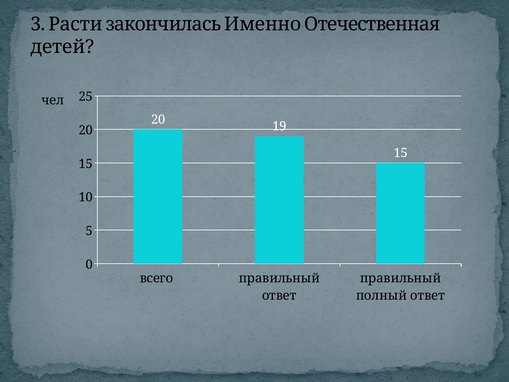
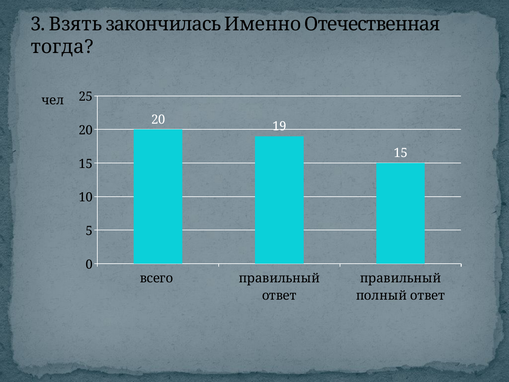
Расти: Расти -> Взять (75, 24)
детей: детей -> тогда (62, 47)
